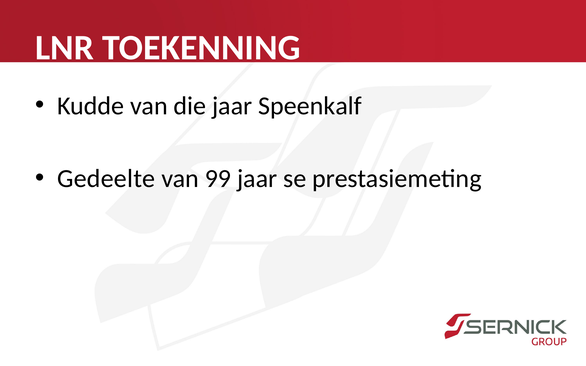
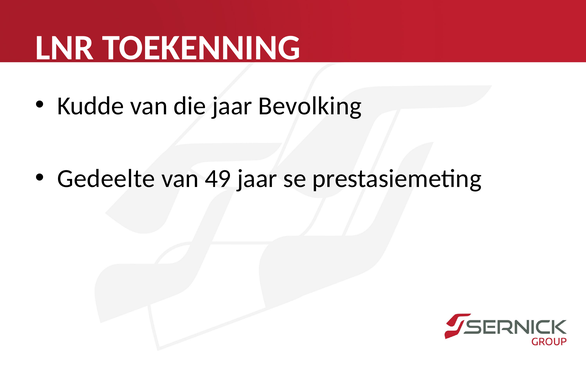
Speenkalf: Speenkalf -> Bevolking (310, 106)
99: 99 -> 49 (218, 179)
